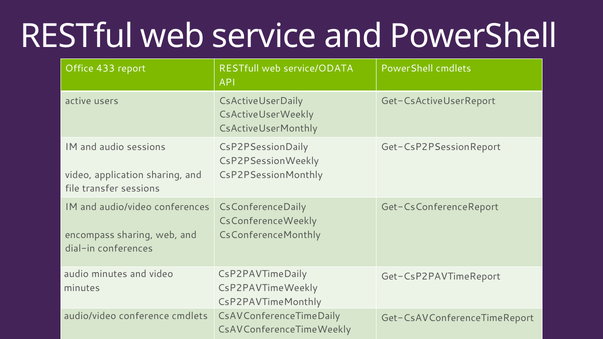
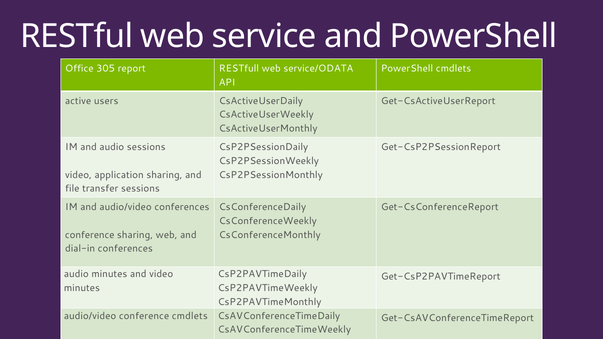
433: 433 -> 305 (106, 69)
encompass: encompass -> conference (90, 235)
